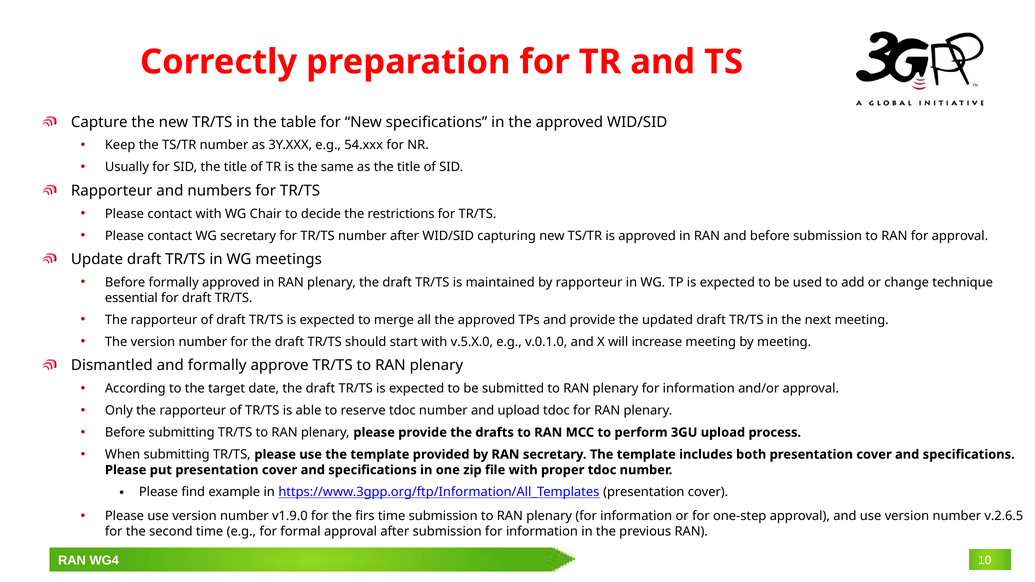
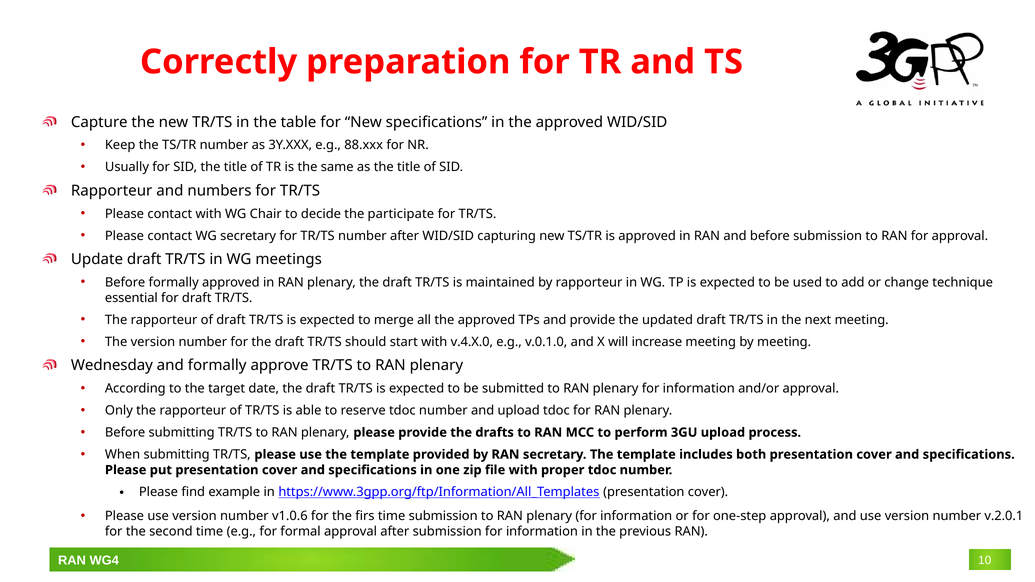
54.xxx: 54.xxx -> 88.xxx (364, 145)
restrictions: restrictions -> participate (401, 214)
v.5.X.0: v.5.X.0 -> v.4.X.0 (472, 342)
Dismantled: Dismantled -> Wednesday (112, 365)
v1.9.0: v1.9.0 -> v1.0.6 (290, 516)
v.2.6.5: v.2.6.5 -> v.2.0.1 (1004, 516)
